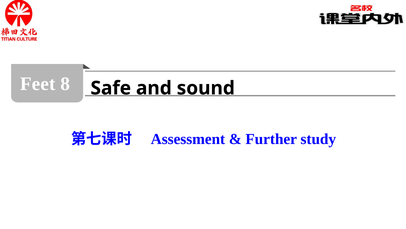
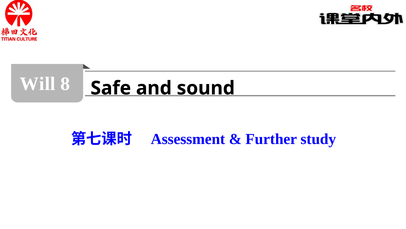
Feet: Feet -> Will (38, 84)
